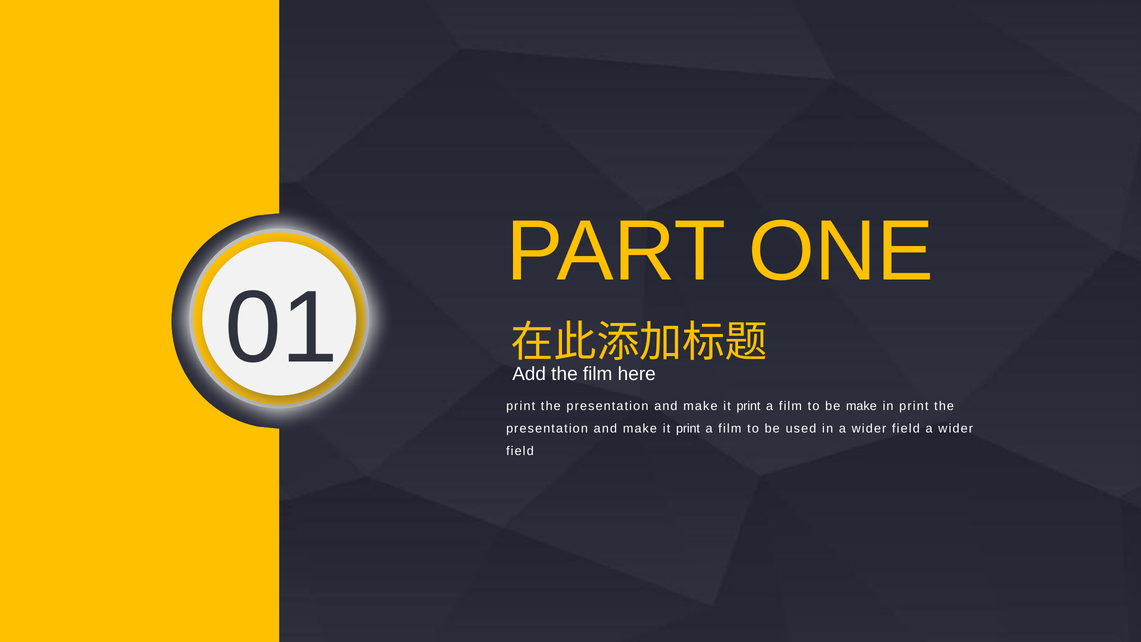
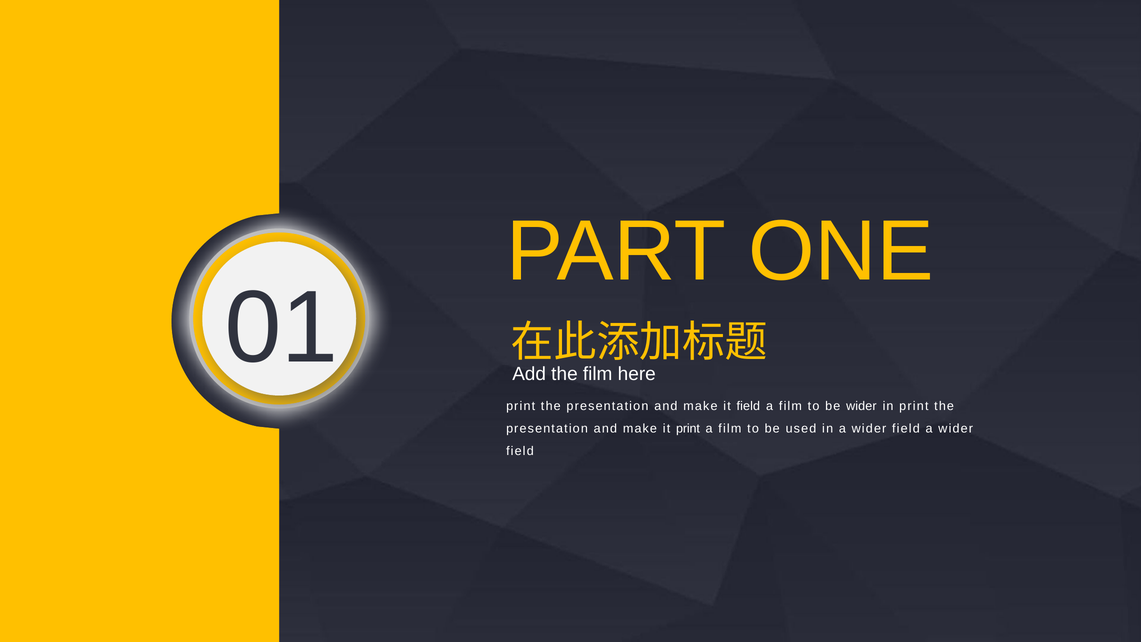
print: print -> field (748, 406)
be make: make -> wider (861, 406)
